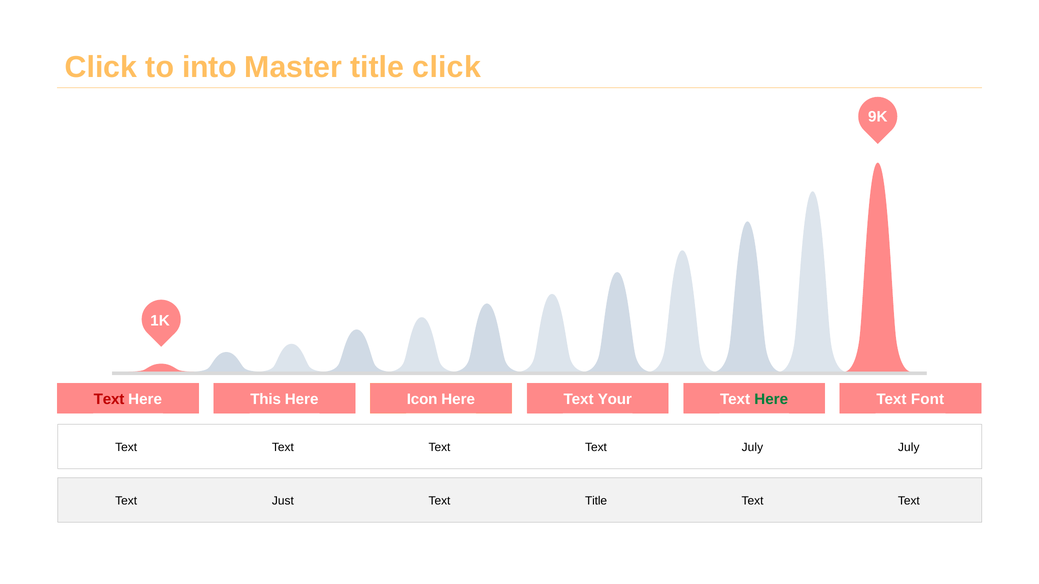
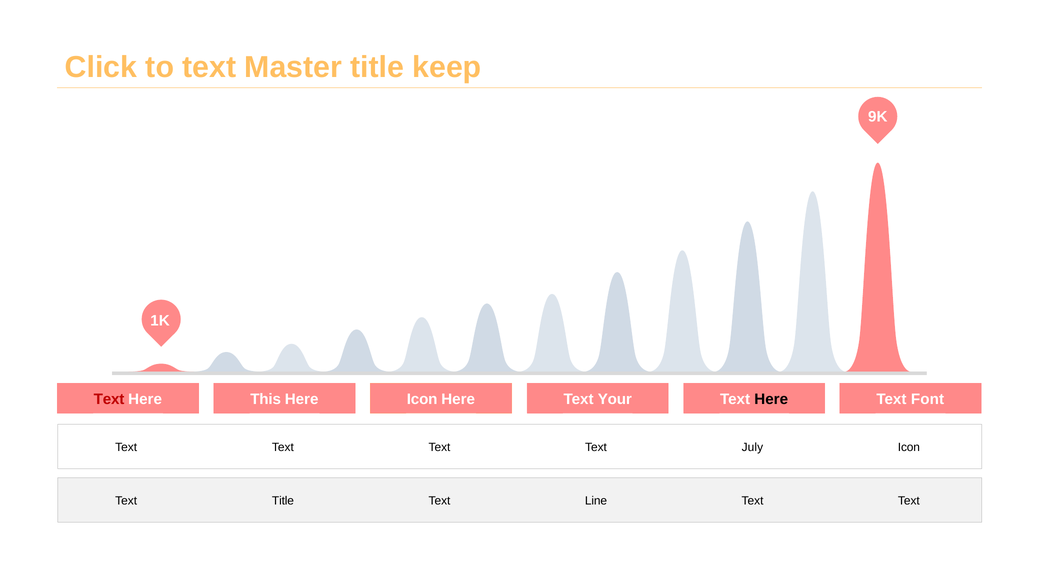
to into: into -> text (209, 67)
title click: click -> keep (447, 67)
Here colour: green -> black (771, 399)
July: July -> Icon (909, 448)
Just: Just -> Title (283, 501)
Text Title: Title -> Line (596, 501)
